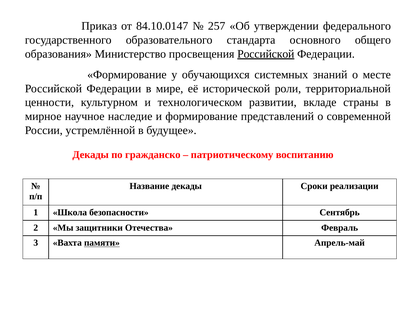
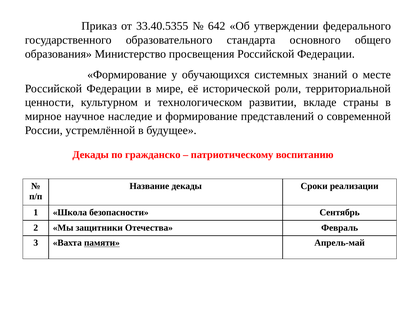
84.10.0147: 84.10.0147 -> 33.40.5355 (162, 26)
257: 257 -> 642 (217, 26)
Российской underline: present -> none (266, 54)
